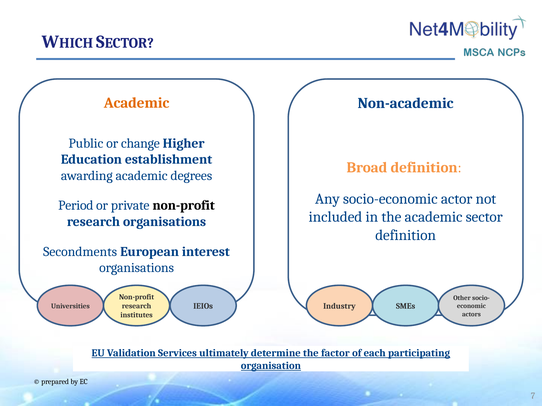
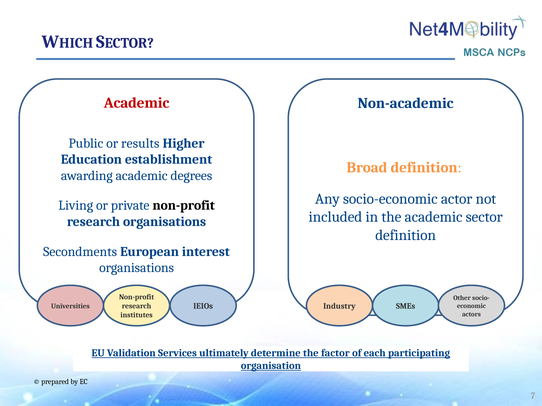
Academic colour: orange -> red (137, 103)
change: change -> results (140, 143)
Period: Period -> Living (76, 206)
